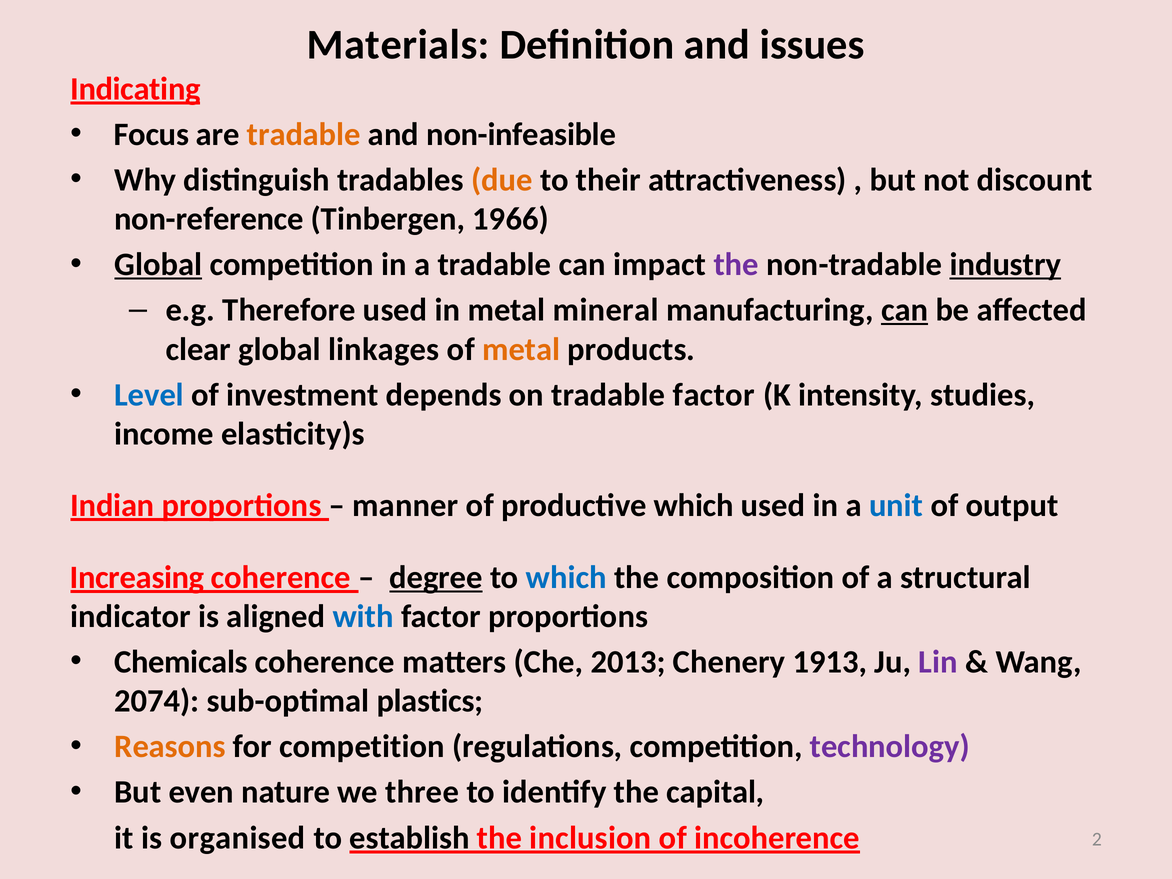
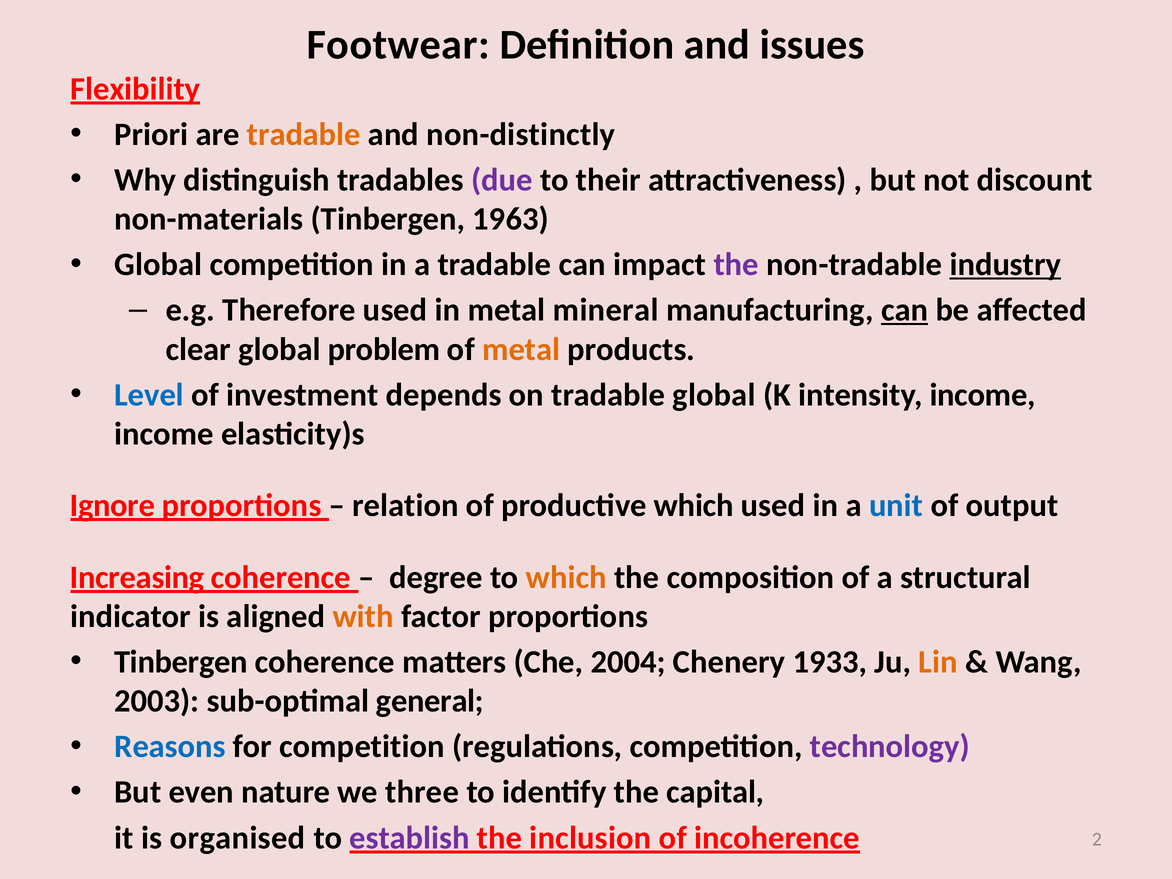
Materials: Materials -> Footwear (398, 45)
Indicating: Indicating -> Flexibility (135, 89)
Focus: Focus -> Priori (151, 134)
non-infeasible: non-infeasible -> non-distinctly (521, 134)
due colour: orange -> purple (502, 180)
non-reference: non-reference -> non-materials (209, 219)
1966: 1966 -> 1963 (511, 219)
Global underline: present -> none (158, 265)
linkages: linkages -> problem (384, 349)
tradable factor: factor -> global (714, 395)
intensity studies: studies -> income (983, 395)
Indian: Indian -> Ignore (112, 506)
manner: manner -> relation (405, 506)
degree underline: present -> none (436, 577)
which colour: blue -> orange (566, 577)
with colour: blue -> orange (363, 616)
Chemicals: Chemicals -> Tinbergen (181, 662)
2013: 2013 -> 2004 (628, 662)
1913: 1913 -> 1933 (830, 662)
Lin colour: purple -> orange (938, 662)
2074: 2074 -> 2003 (157, 701)
plastics: plastics -> general (430, 701)
Reasons colour: orange -> blue (170, 747)
establish colour: black -> purple (410, 838)
